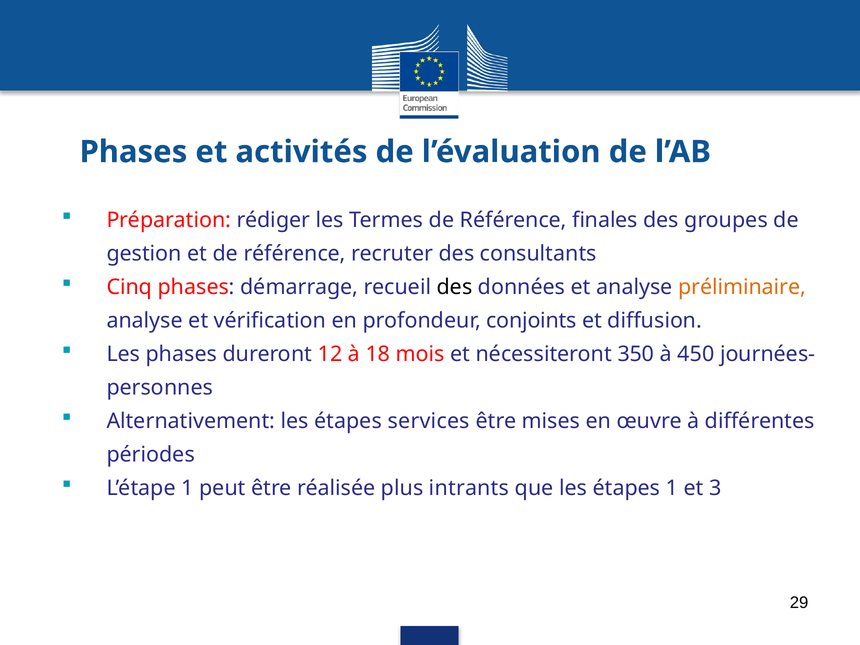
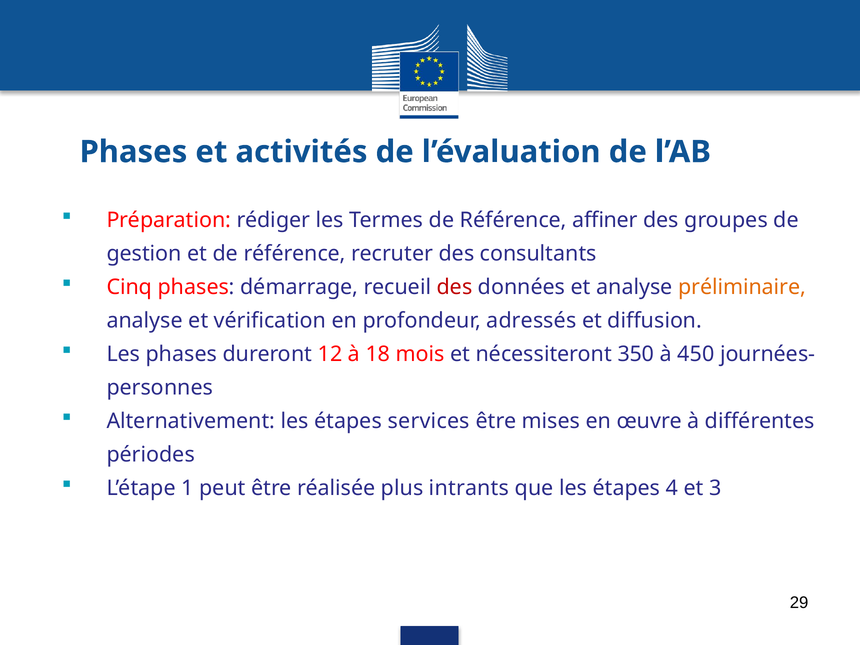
finales: finales -> affiner (605, 220)
des colour: black -> red (455, 287)
conjoints: conjoints -> adressés (531, 321)
étapes 1: 1 -> 4 (672, 488)
